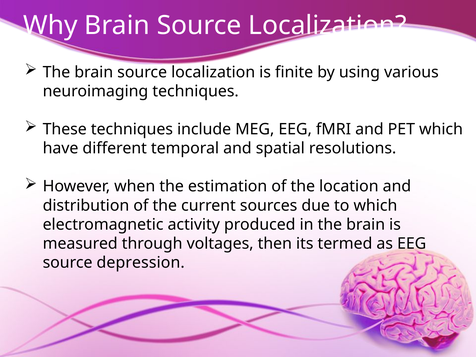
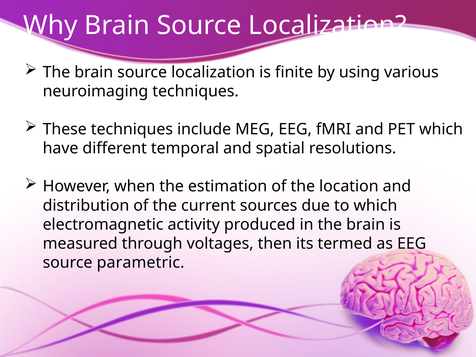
depression: depression -> parametric (141, 263)
